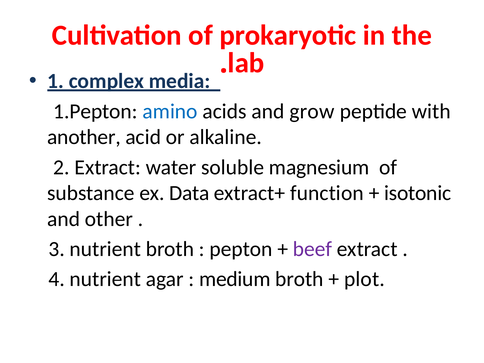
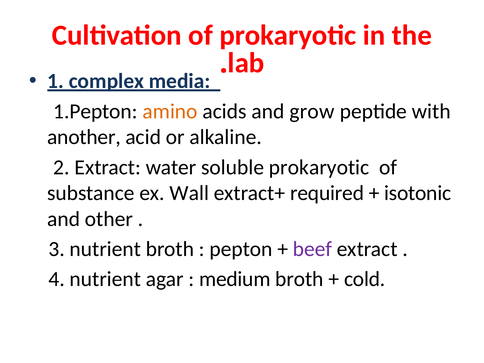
amino colour: blue -> orange (170, 111)
soluble magnesium: magnesium -> prokaryotic (319, 167)
Data: Data -> Wall (189, 193)
function: function -> required (327, 193)
plot: plot -> cold (365, 279)
